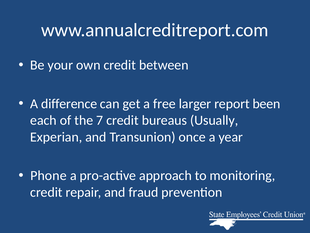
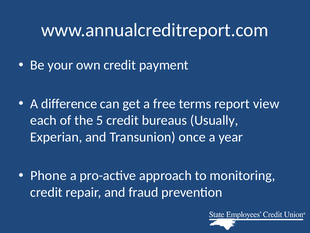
between: between -> payment (164, 65)
larger: larger -> terms (195, 104)
been: been -> view (266, 104)
7: 7 -> 5 (100, 120)
